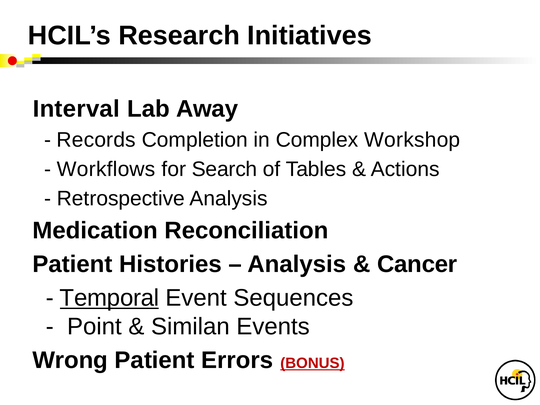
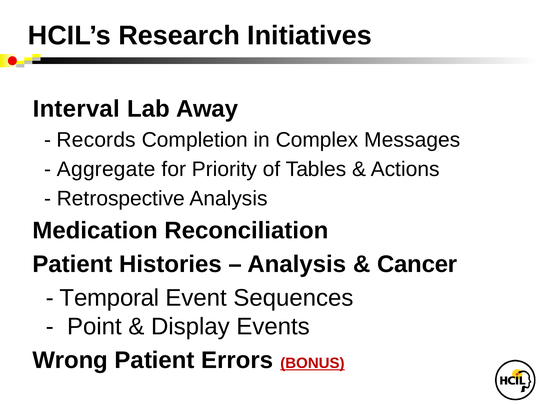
Workshop: Workshop -> Messages (412, 140)
Workflows: Workflows -> Aggregate (106, 169)
Search: Search -> Priority (224, 169)
Temporal underline: present -> none (109, 298)
Similan: Similan -> Display (190, 327)
